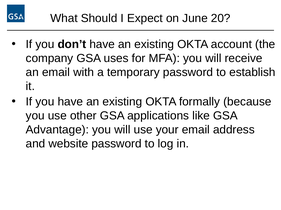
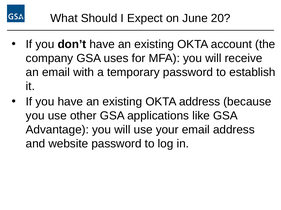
OKTA formally: formally -> address (200, 102)
